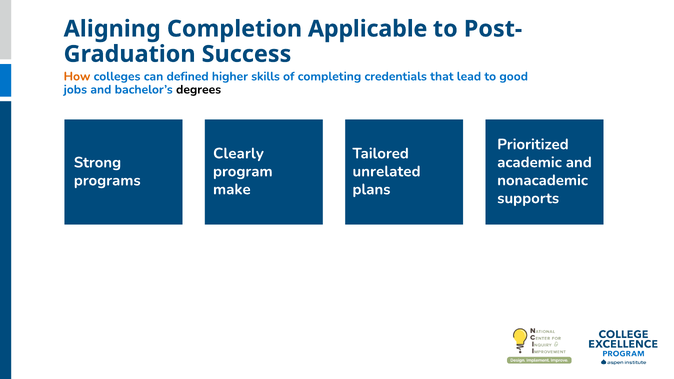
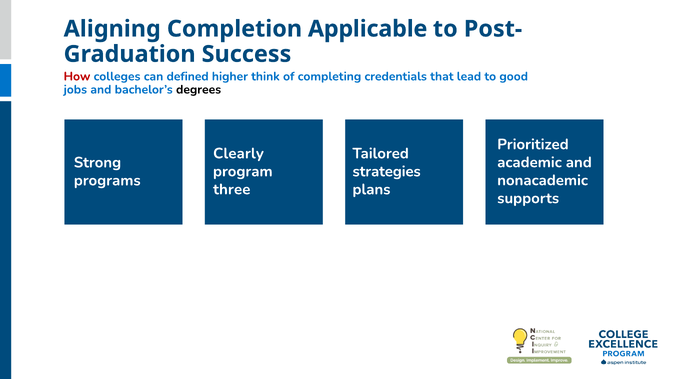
How colour: orange -> red (77, 76)
skills: skills -> think (265, 76)
unrelated: unrelated -> strategies (387, 171)
make: make -> three (232, 189)
